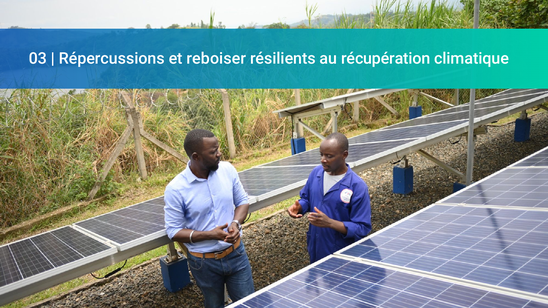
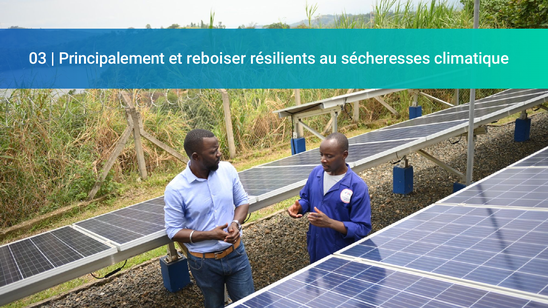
Répercussions: Répercussions -> Principalement (112, 59)
récupération: récupération -> sécheresses (386, 59)
